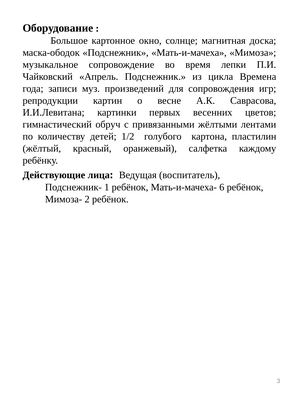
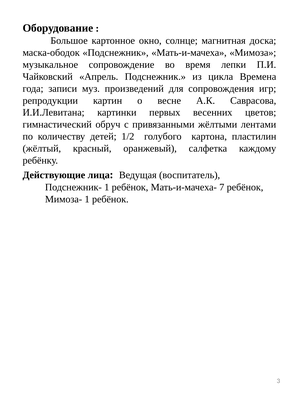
6: 6 -> 7 (222, 187)
Мимоза- 2: 2 -> 1 (87, 199)
